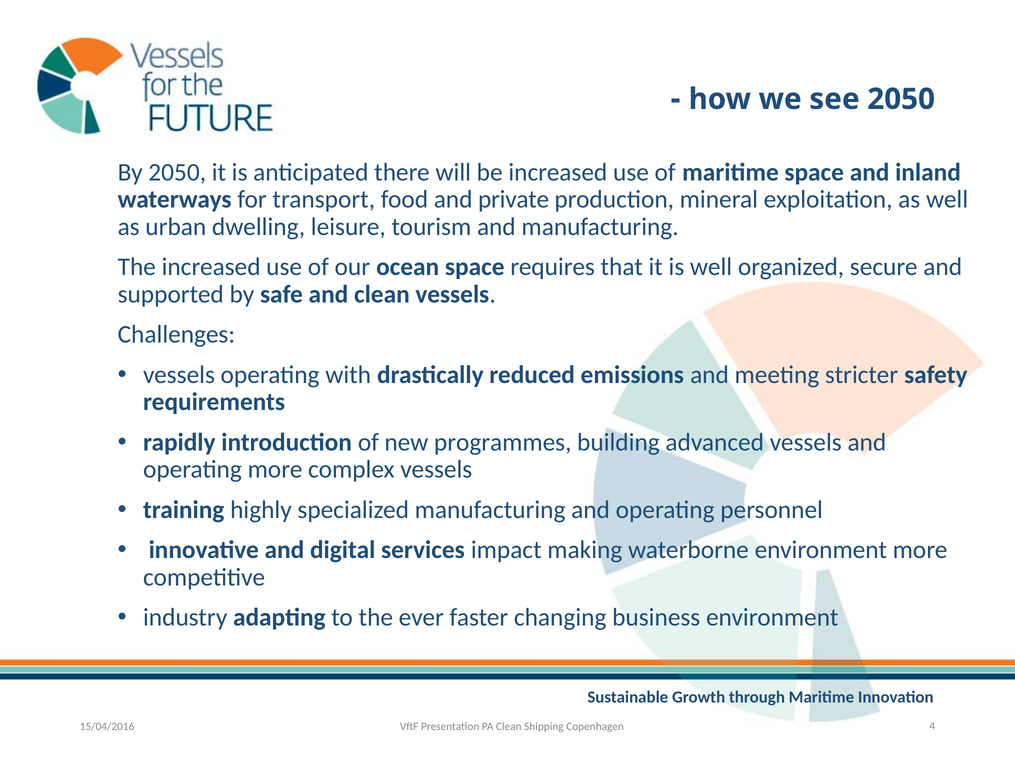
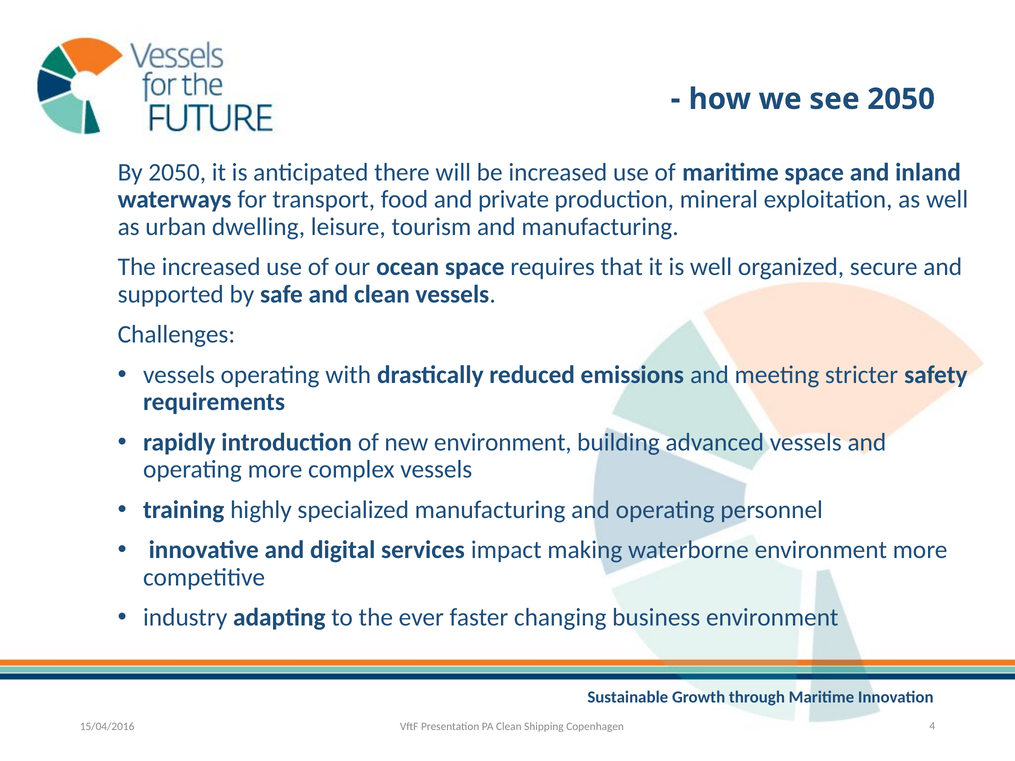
new programmes: programmes -> environment (503, 442)
